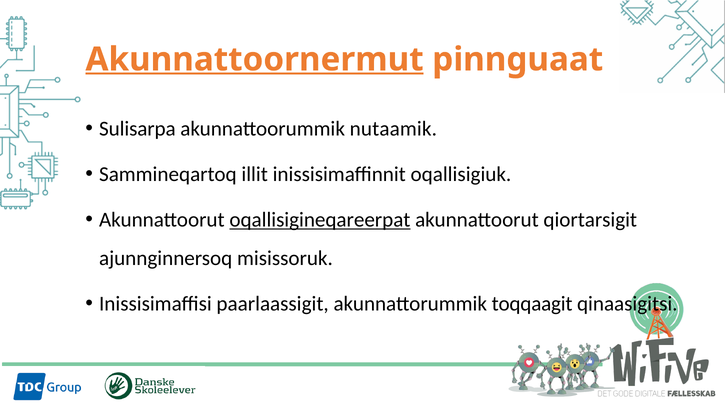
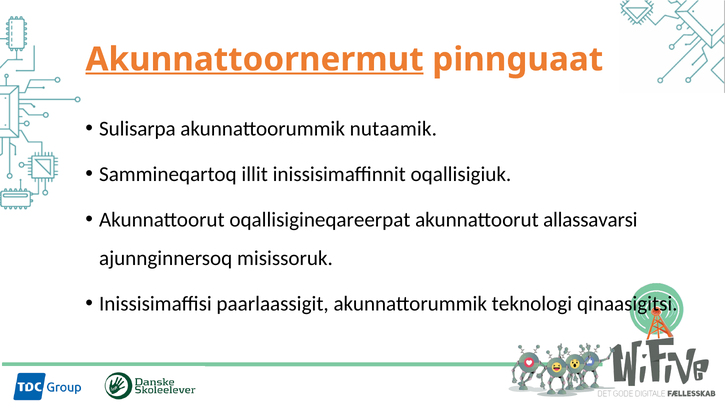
oqallisigineqareerpat underline: present -> none (320, 220)
qiortarsigit: qiortarsigit -> allassavarsi (590, 220)
toqqaagit: toqqaagit -> teknologi (532, 304)
